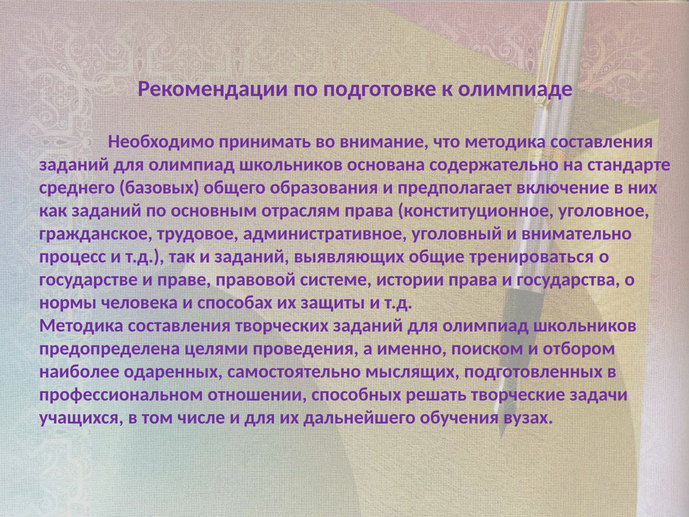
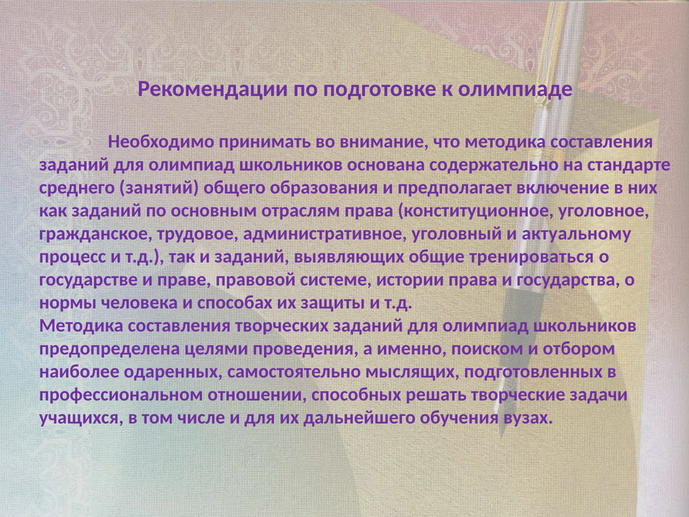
базовых: базовых -> занятий (159, 187)
внимательно: внимательно -> актуальному (577, 233)
